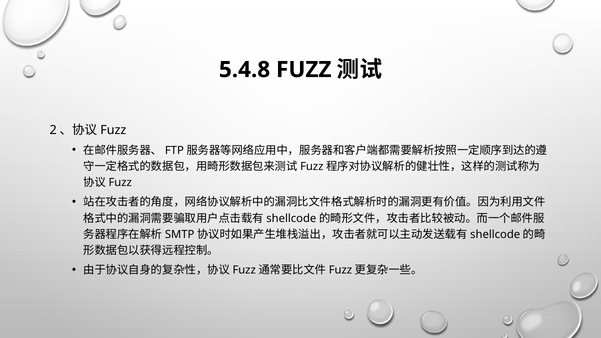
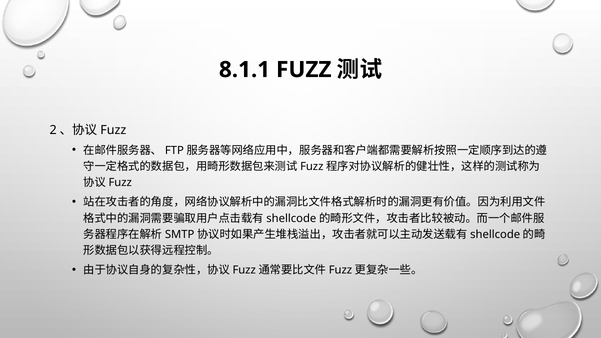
5.4.8: 5.4.8 -> 8.1.1 (245, 70)
